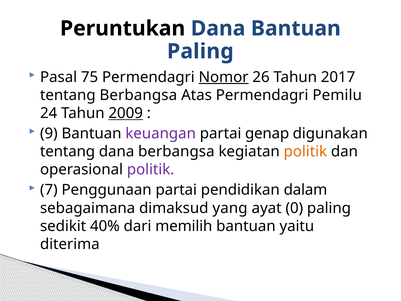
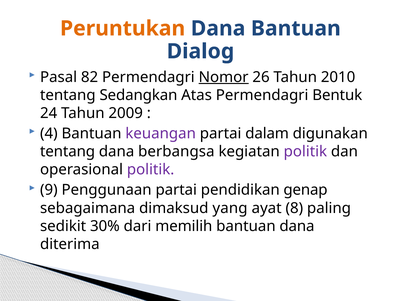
Peruntukan colour: black -> orange (123, 28)
Paling: Paling -> Dialog (200, 51)
75: 75 -> 82 (90, 77)
2017: 2017 -> 2010 (338, 77)
tentang Berbangsa: Berbangsa -> Sedangkan (138, 95)
Pemilu: Pemilu -> Bentuk (337, 95)
2009 underline: present -> none (126, 113)
9: 9 -> 4 (49, 133)
genap: genap -> dalam (267, 133)
politik colour: orange -> purple (305, 151)
7: 7 -> 9 (49, 190)
dalam: dalam -> genap (305, 190)
0: 0 -> 8 (294, 208)
40%: 40% -> 30% (105, 226)
bantuan yaitu: yaitu -> dana (297, 226)
